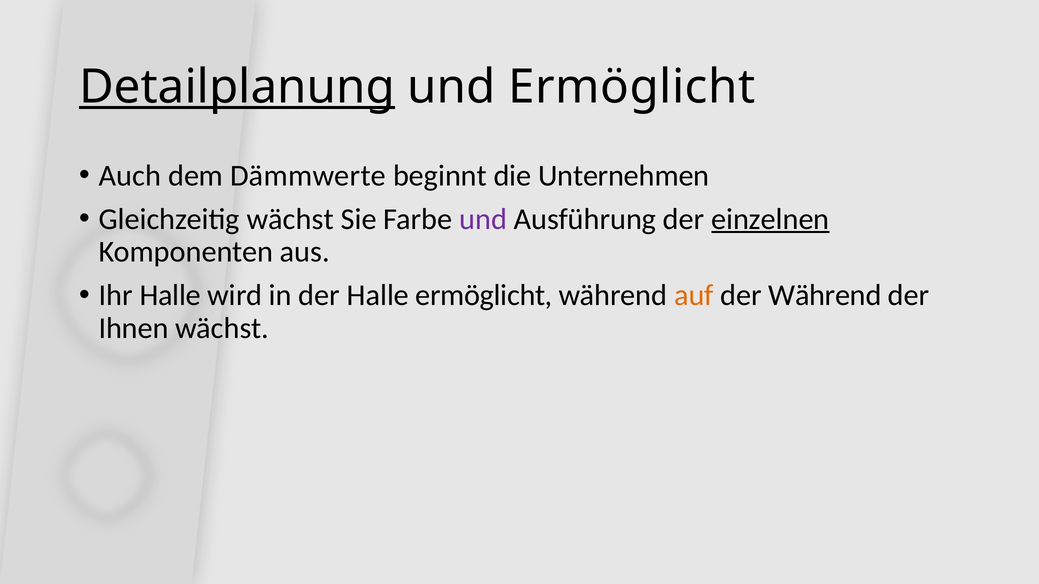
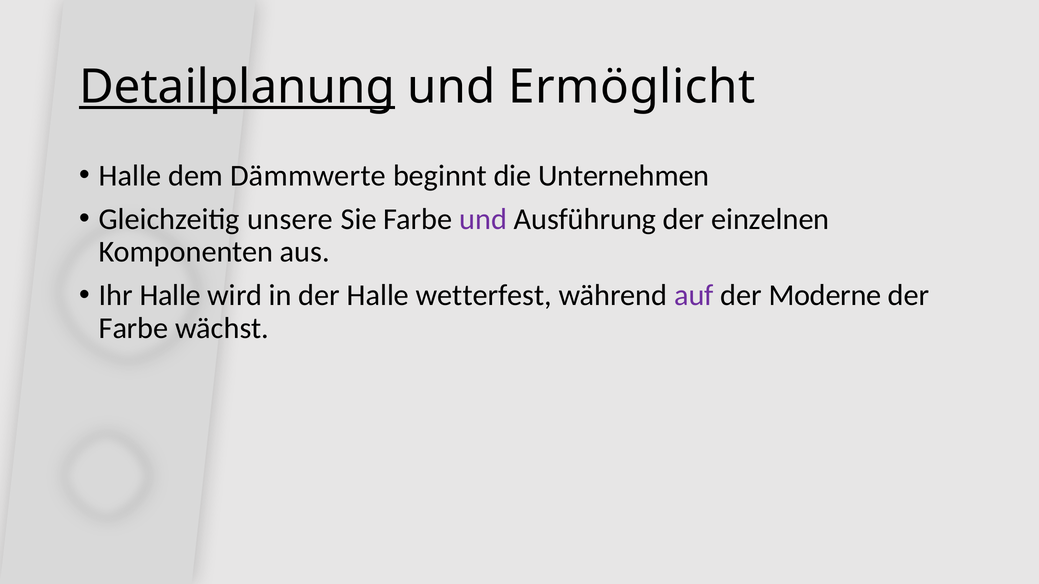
Auch: Auch -> Halle (130, 176)
Gleichzeitig wächst: wächst -> unsere (290, 219)
einzelnen underline: present -> none (770, 219)
Halle ermöglicht: ermöglicht -> wetterfest (484, 296)
auf colour: orange -> purple (694, 296)
der Während: Während -> Moderne (825, 296)
Ihnen: Ihnen -> Farbe (134, 328)
